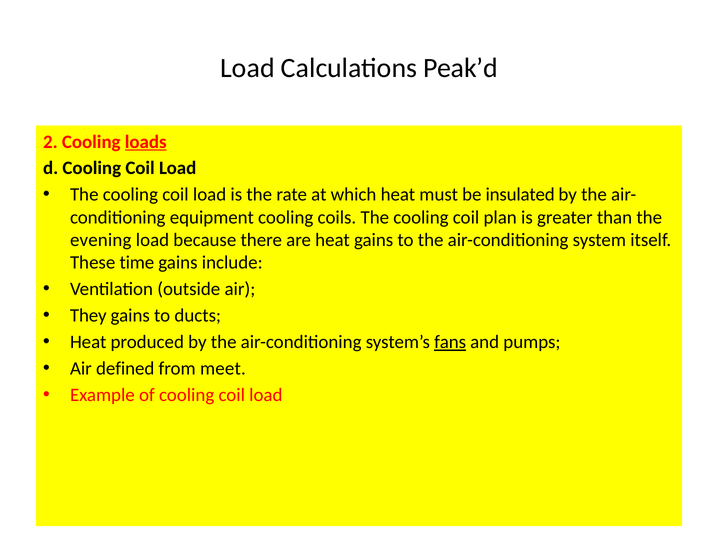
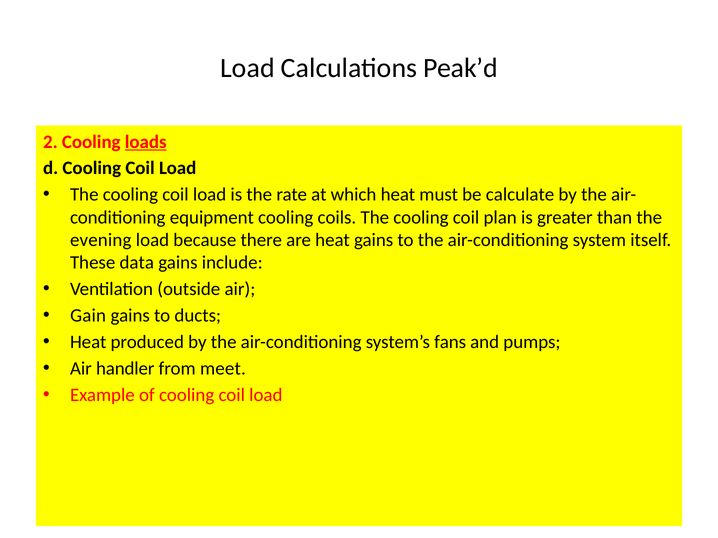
insulated: insulated -> calculate (520, 195)
time: time -> data (137, 263)
They: They -> Gain (88, 316)
fans underline: present -> none (450, 342)
defined: defined -> handler (125, 369)
